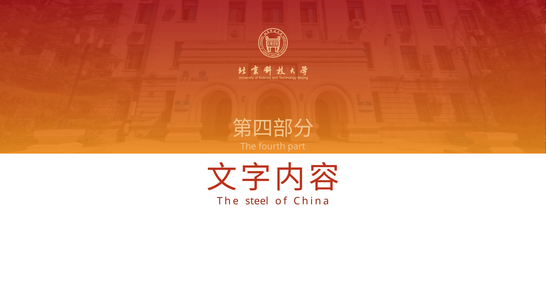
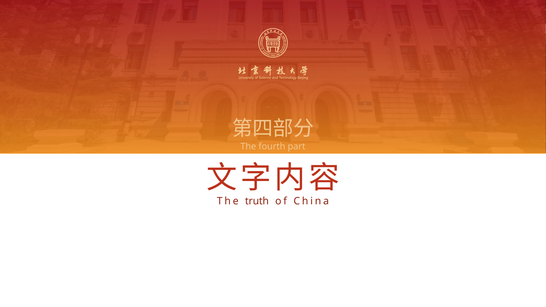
steel: steel -> truth (257, 201)
